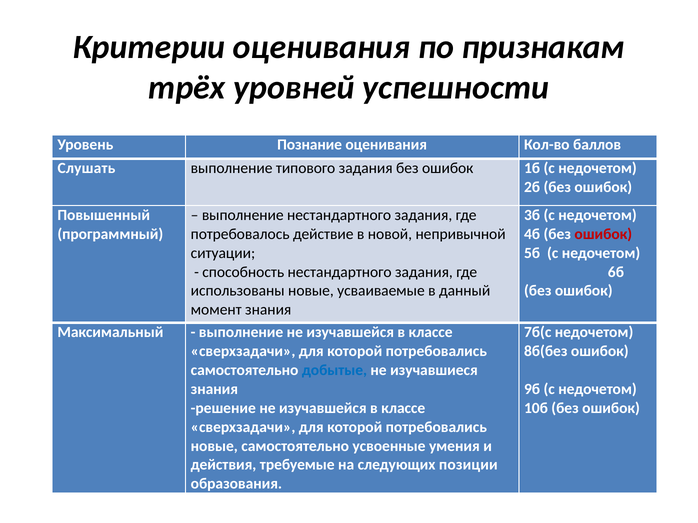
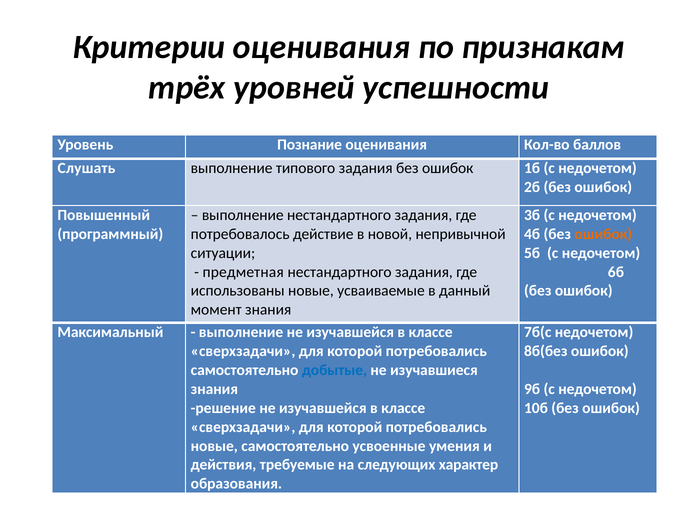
ошибок colour: red -> orange (603, 234)
способность: способность -> предметная (243, 272)
позиции: позиции -> характер (468, 465)
